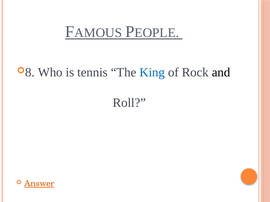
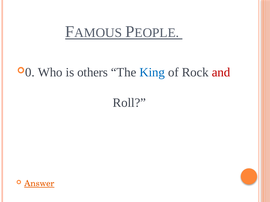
8: 8 -> 0 (30, 72)
tennis: tennis -> others (93, 72)
and colour: black -> red (221, 72)
